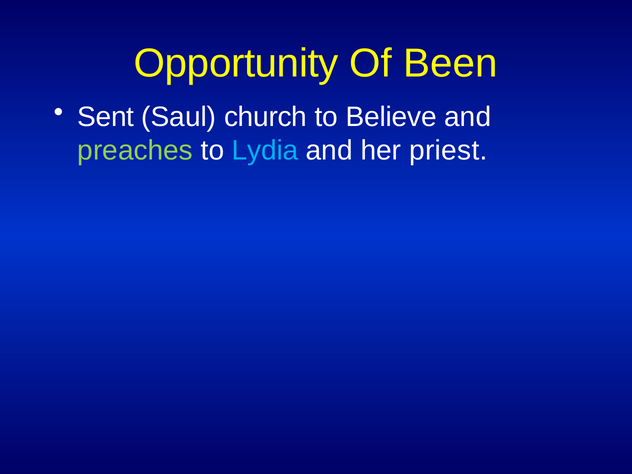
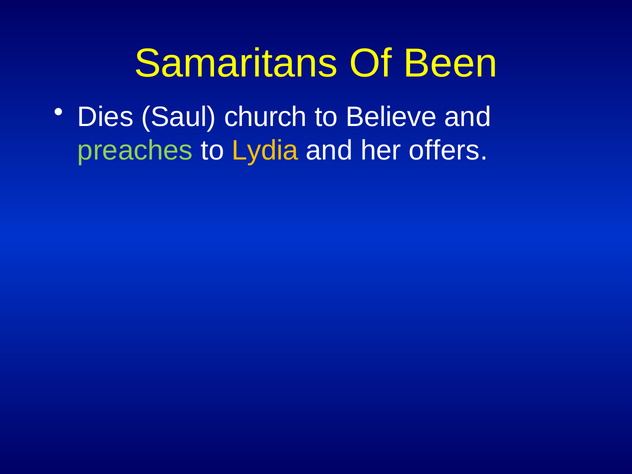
Opportunity: Opportunity -> Samaritans (236, 63)
Sent: Sent -> Dies (106, 117)
Lydia colour: light blue -> yellow (265, 150)
priest: priest -> offers (448, 150)
